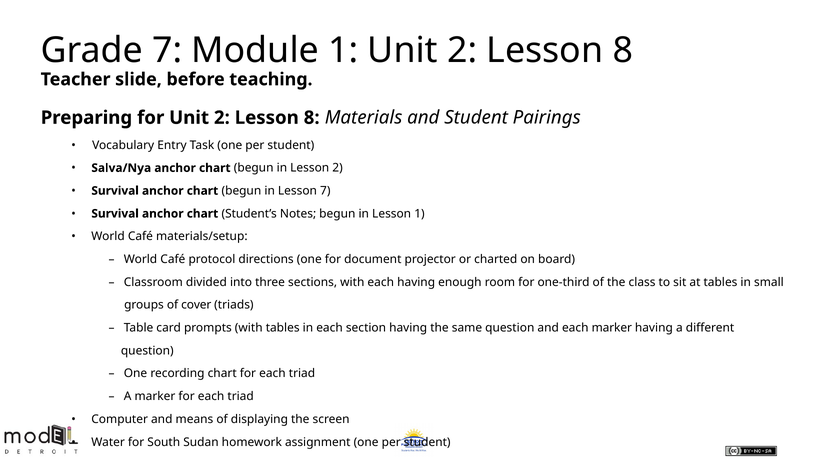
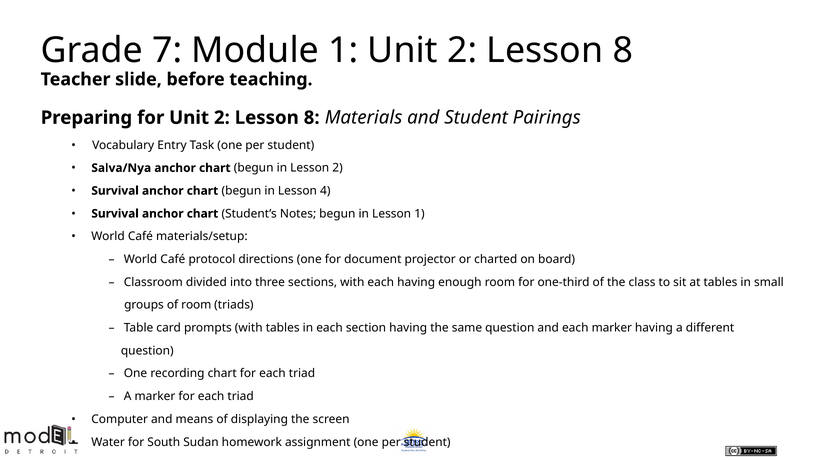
Lesson 7: 7 -> 4 (325, 191)
of cover: cover -> room (196, 305)
